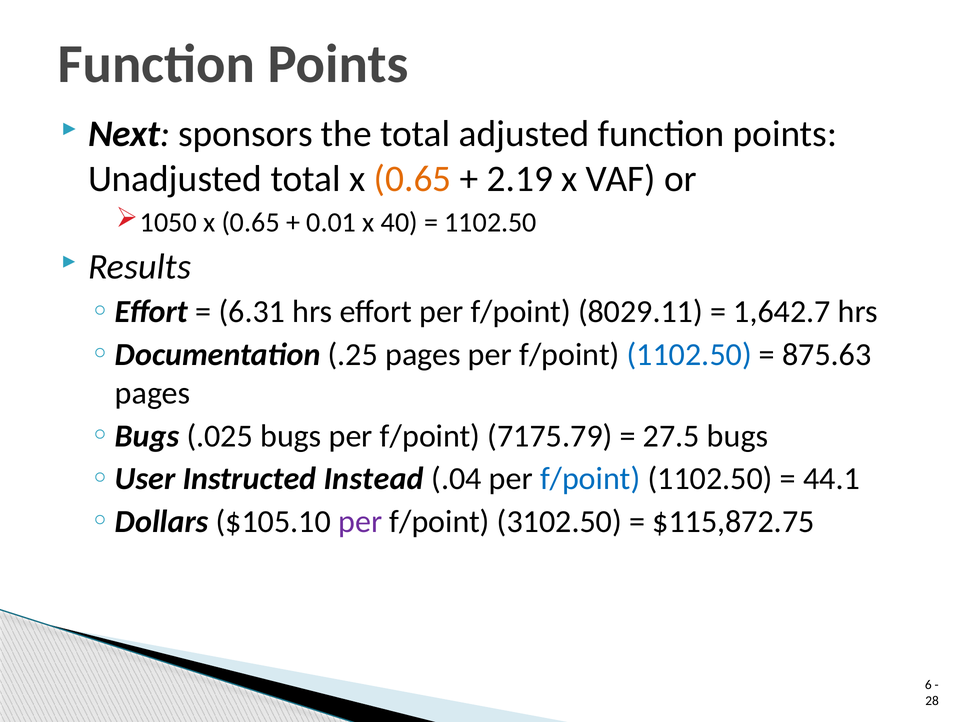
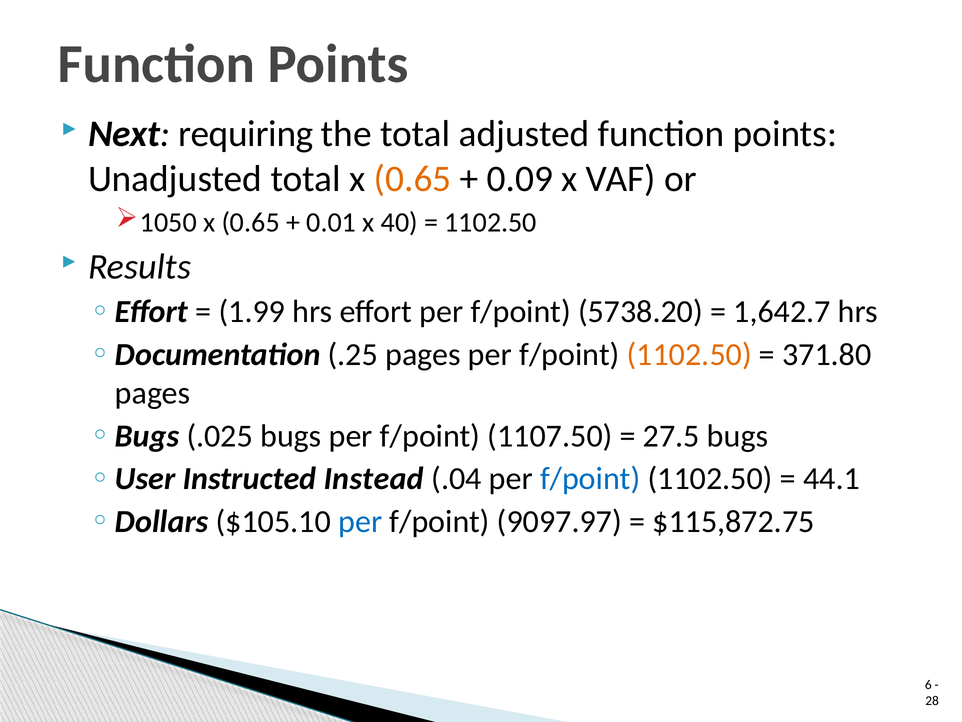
sponsors: sponsors -> requiring (246, 134)
2.19: 2.19 -> 0.09 (520, 179)
6.31: 6.31 -> 1.99 (252, 312)
8029.11: 8029.11 -> 5738.20 (640, 312)
1102.50 colour: blue -> orange (689, 354)
875.63: 875.63 -> 371.80 (827, 354)
7175.79: 7175.79 -> 1107.50 (550, 436)
per colour: purple -> blue (360, 521)
3102.50: 3102.50 -> 9097.97 (559, 521)
